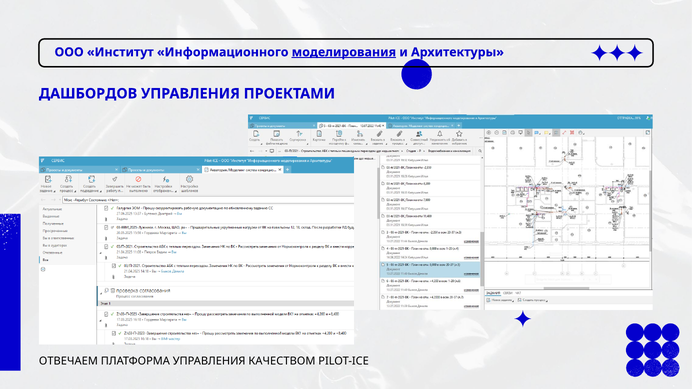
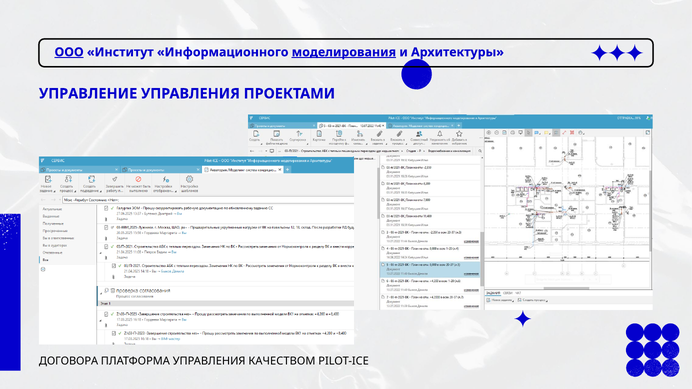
ООО underline: none -> present (69, 52)
ДАШБОРДОВ: ДАШБОРДОВ -> УПРАВЛЕНИЕ (88, 94)
ОТВЕЧАЕМ: ОТВЕЧАЕМ -> ДОГОВОРА (68, 361)
